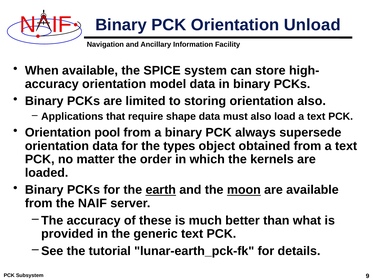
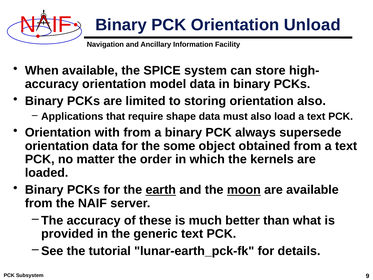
pool: pool -> with (107, 132)
types: types -> some (179, 146)
